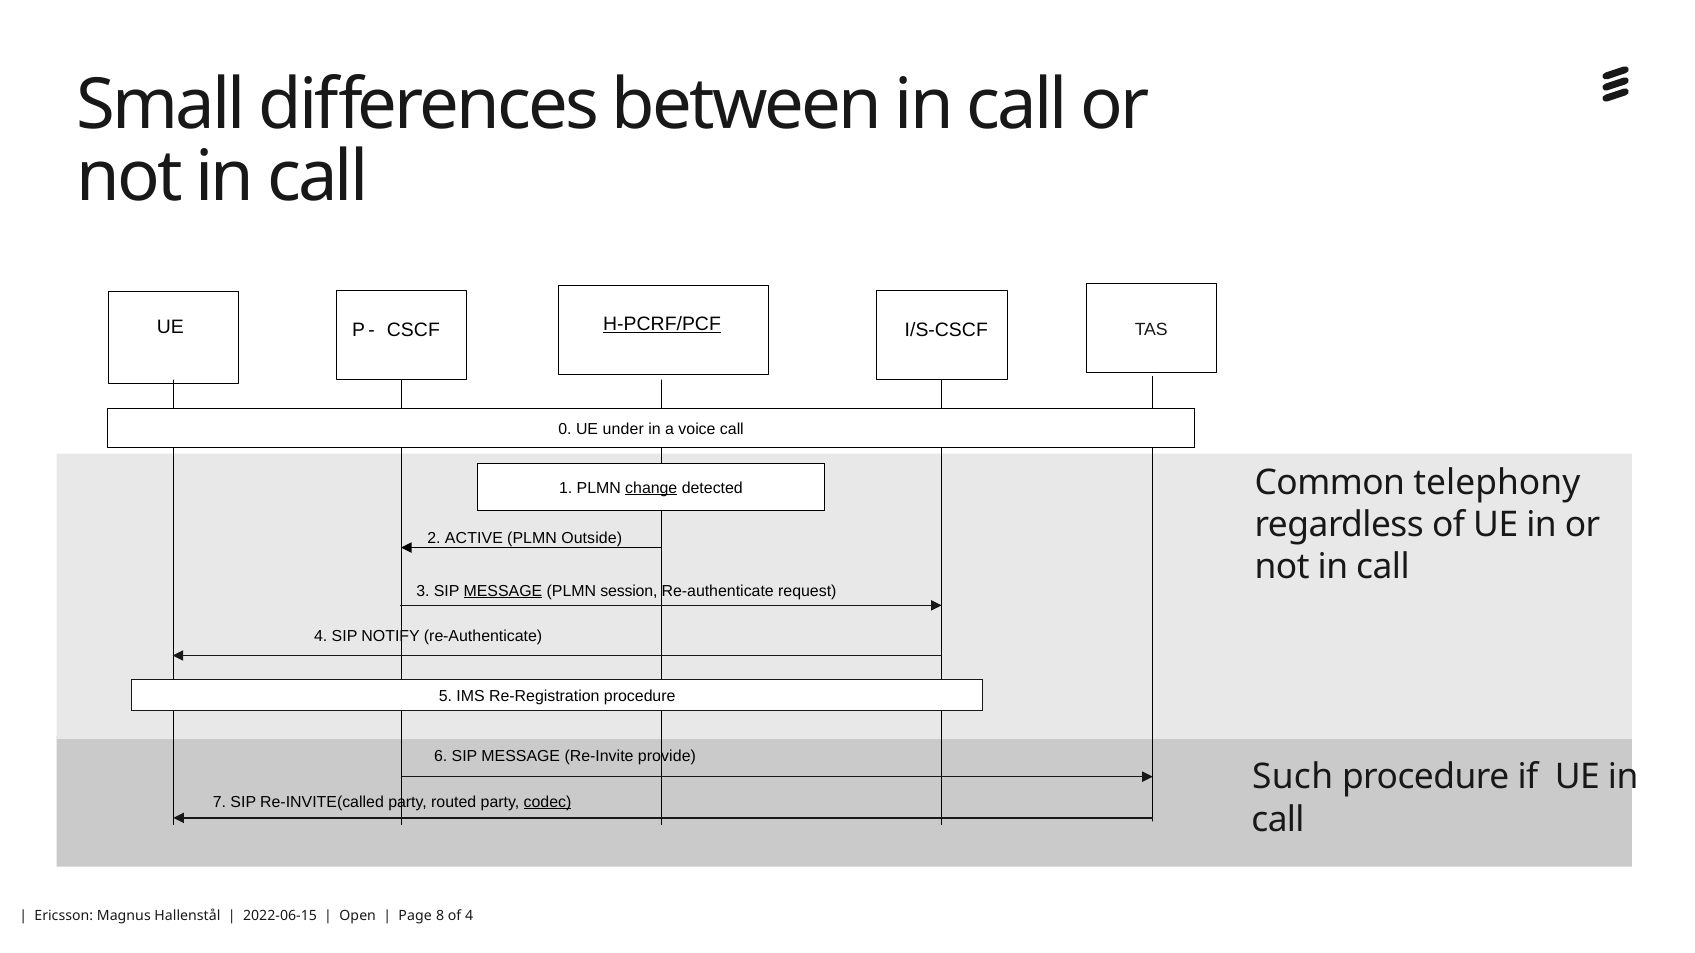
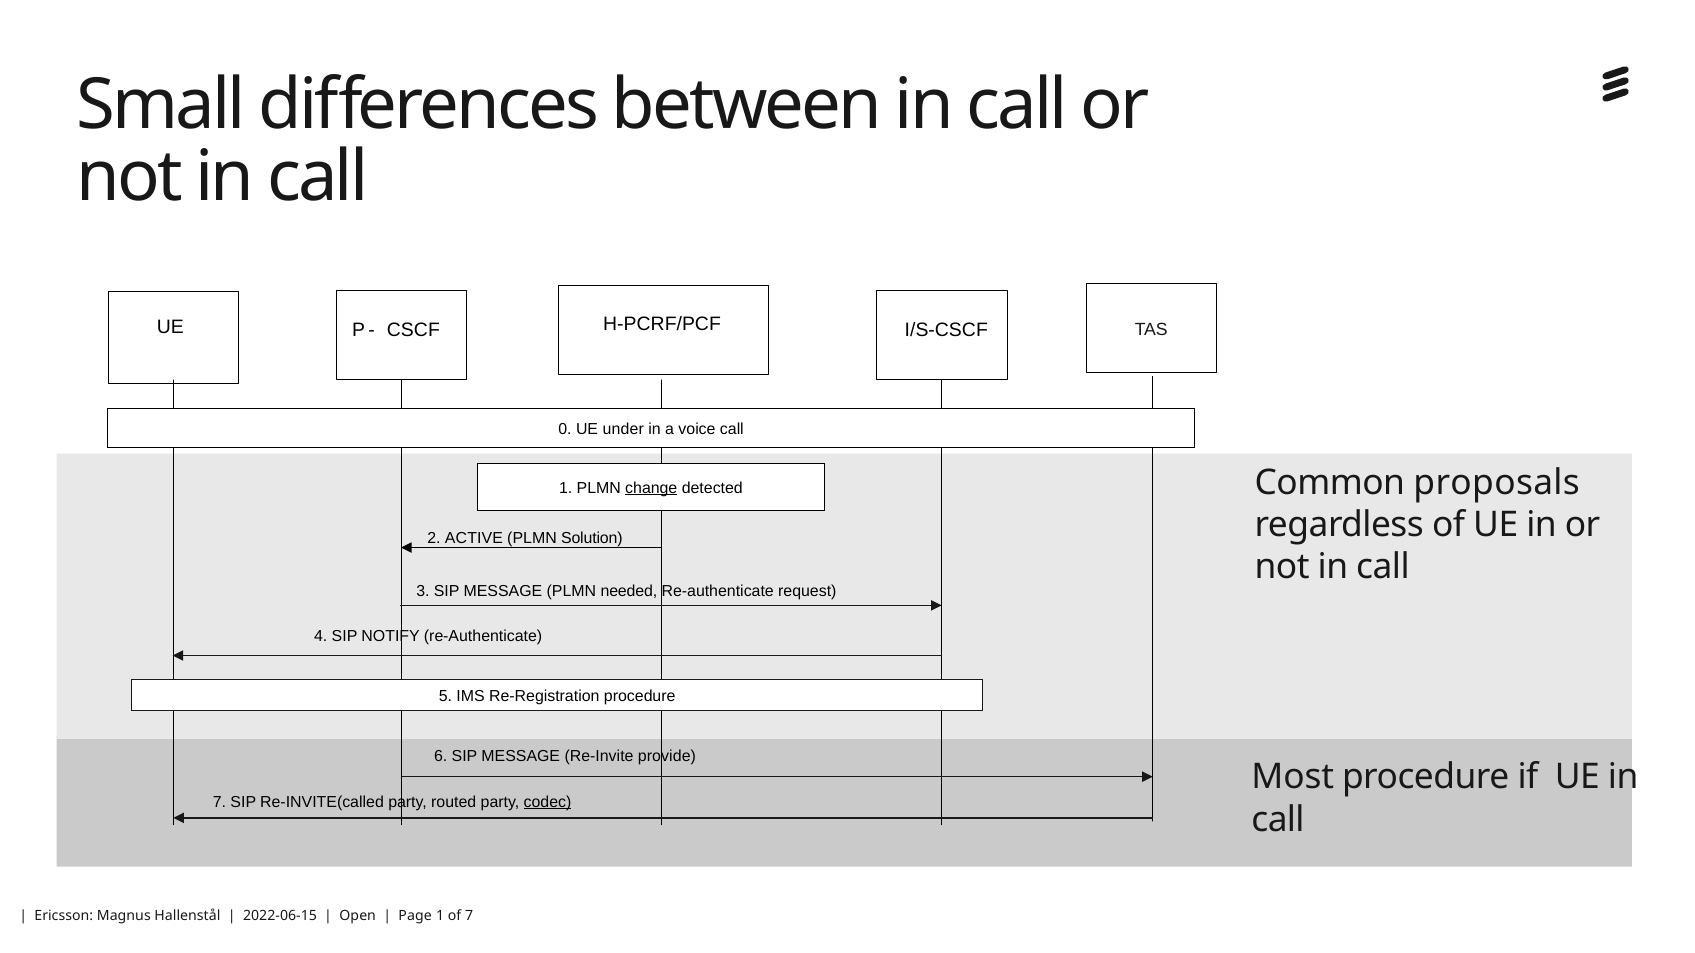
H-PCRF/PCF underline: present -> none (662, 324)
telephony: telephony -> proposals (1497, 483)
Outside: Outside -> Solution (592, 539)
MESSAGE underline: present -> none (503, 591)
session: session -> needed (629, 591)
Such: Such -> Most (1293, 777)
8: 8 -> 1 (440, 917)
of 4: 4 -> 7 (469, 917)
